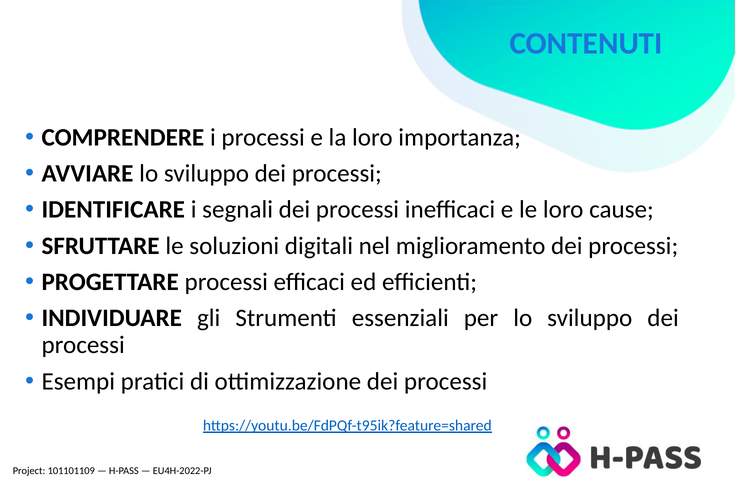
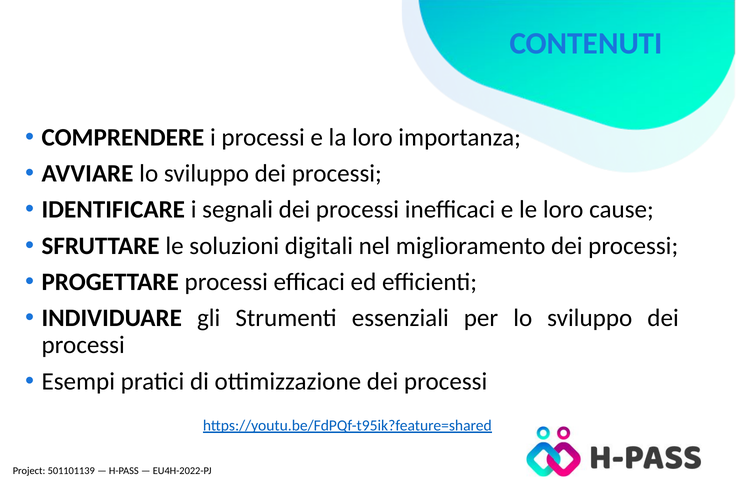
101101109: 101101109 -> 501101139 (71, 471)
